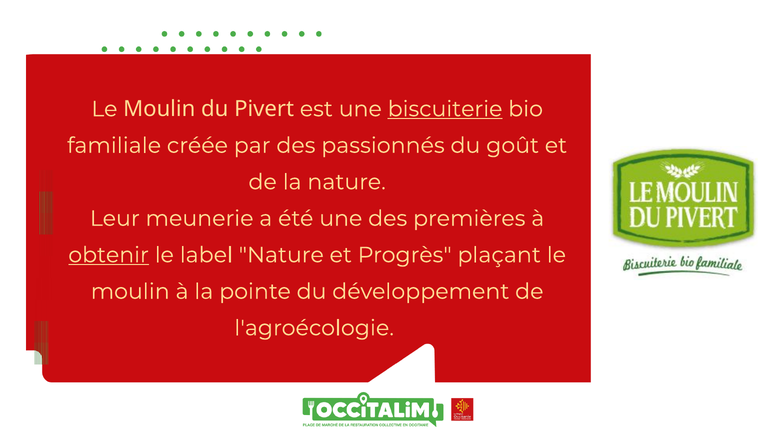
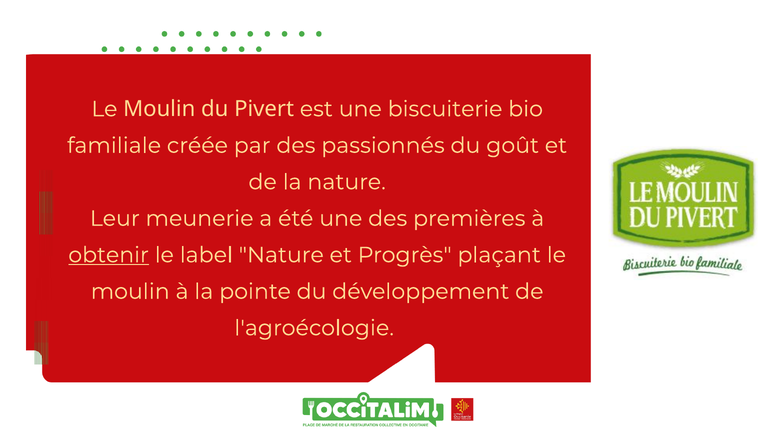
biscuiterie underline: present -> none (445, 109)
